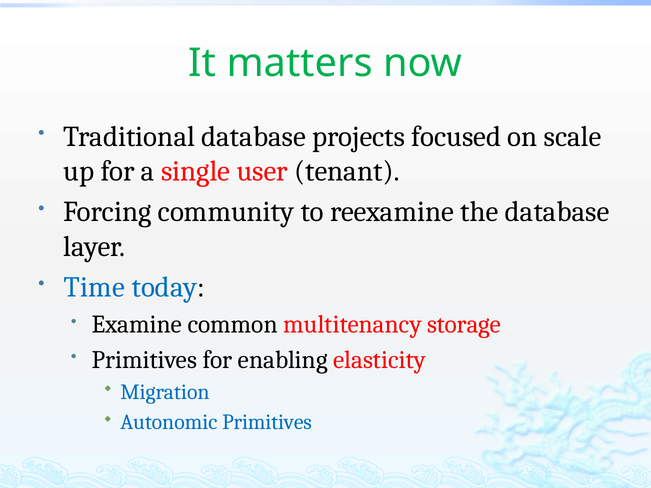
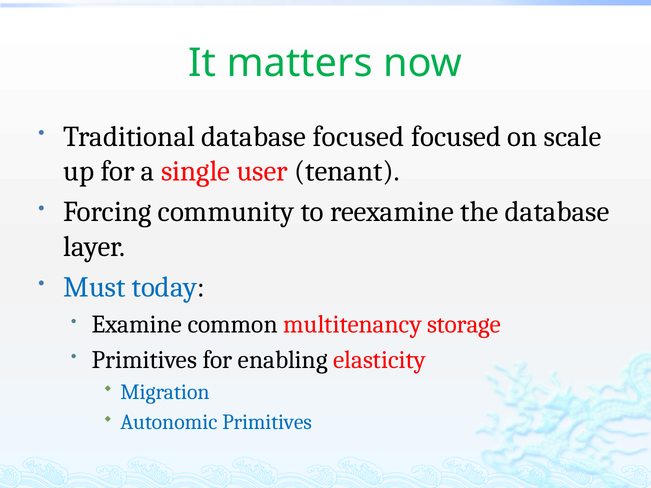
database projects: projects -> focused (358, 137)
Time: Time -> Must (94, 287)
